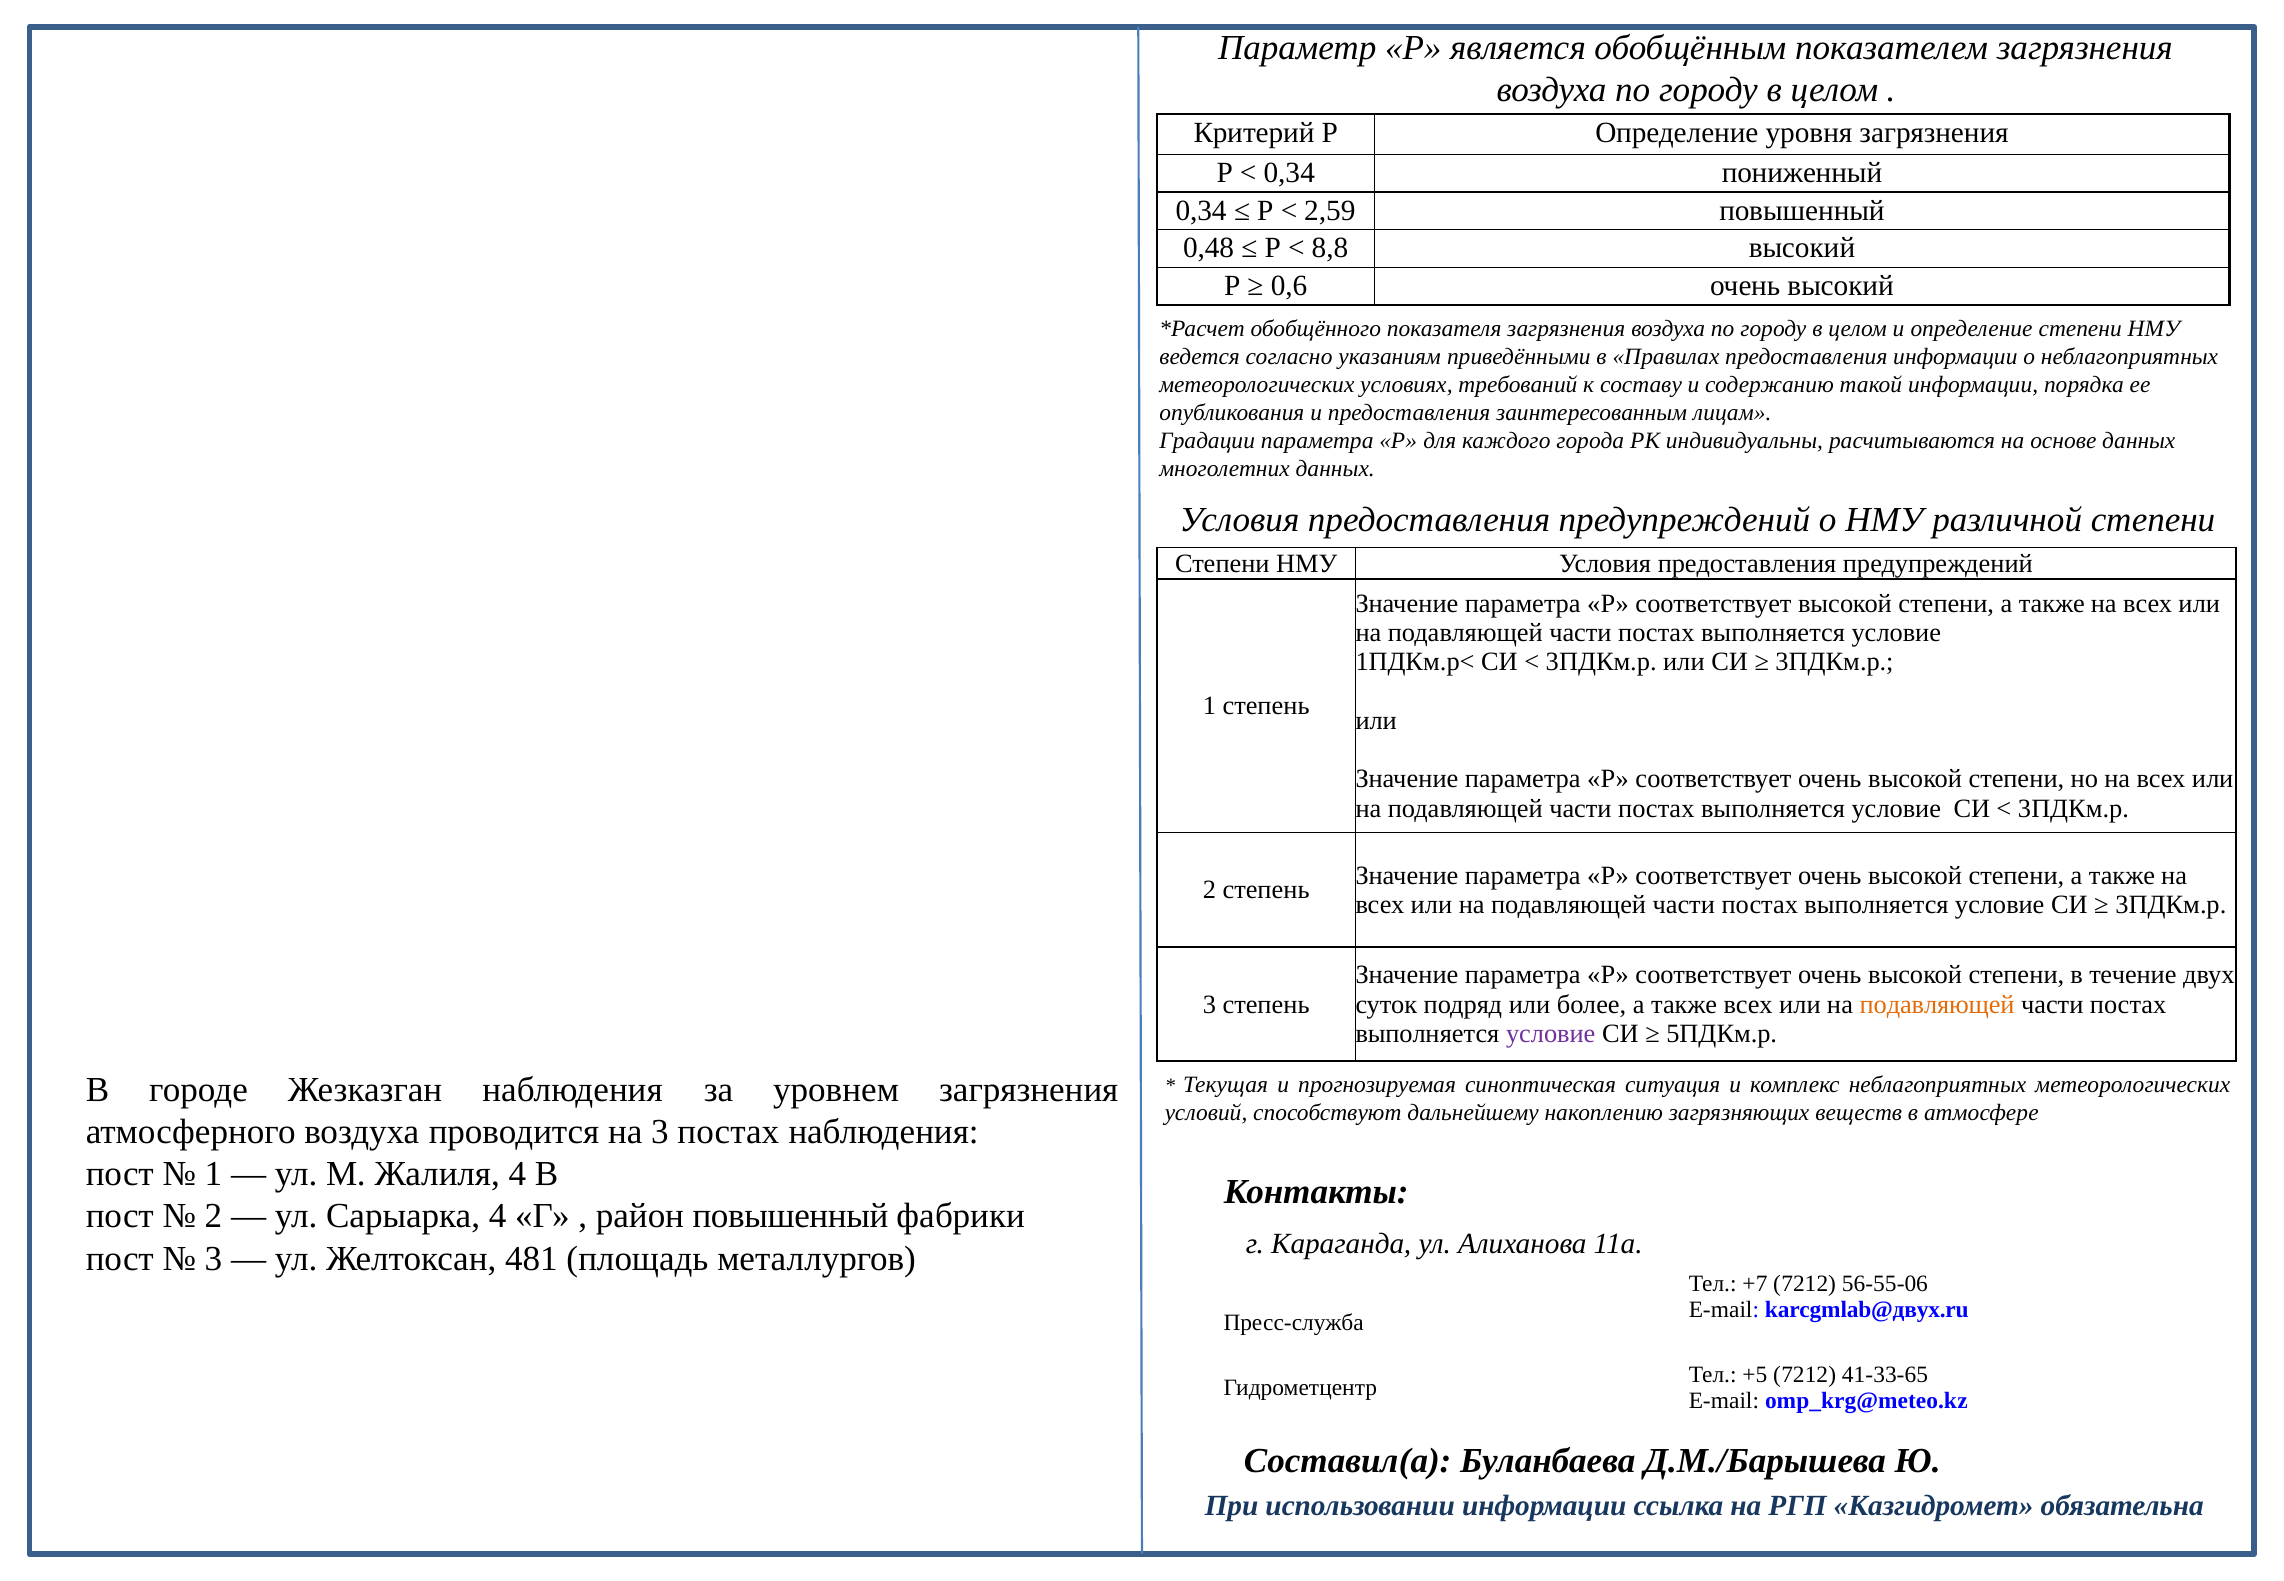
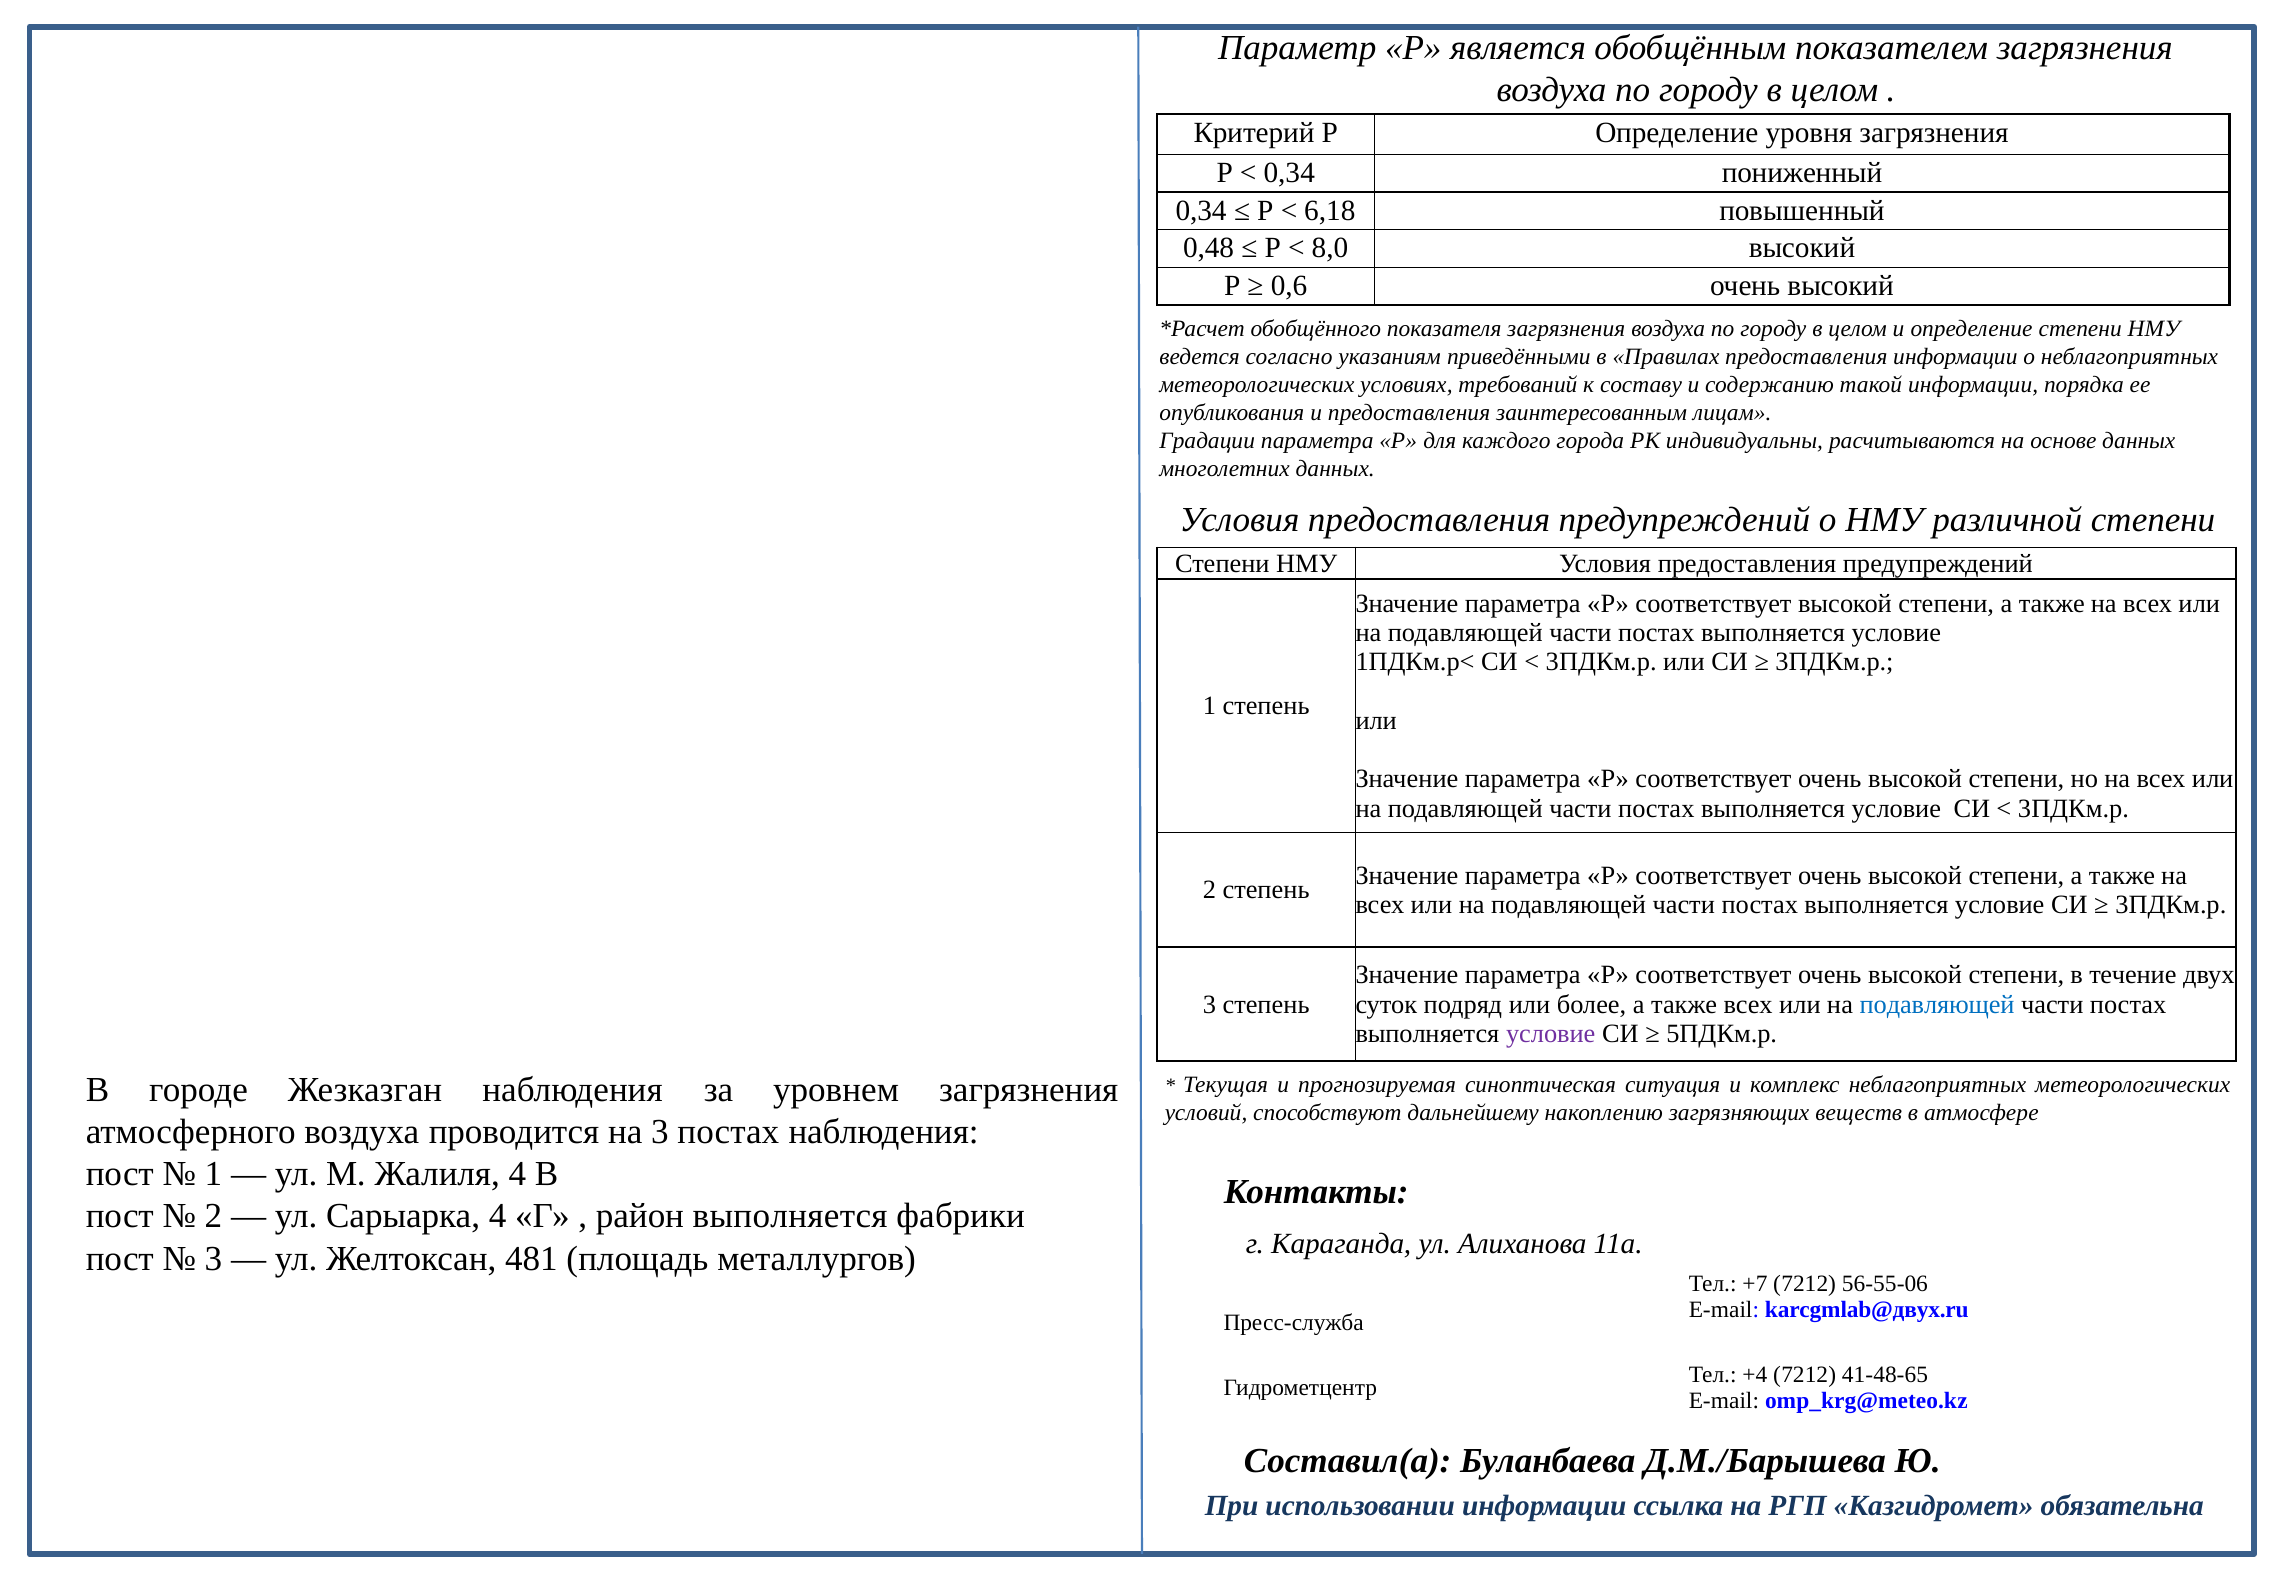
2,59: 2,59 -> 6,18 (1330, 210)
8,8: 8,8 -> 8,0 (1330, 248)
подавляющей colour: orange -> blue (1937, 1004)
район повышенный: повышенный -> выполняется (790, 1217)
+5: +5 -> +4 (1755, 1375)
41-33-65: 41-33-65 -> 41-48-65 (1885, 1375)
